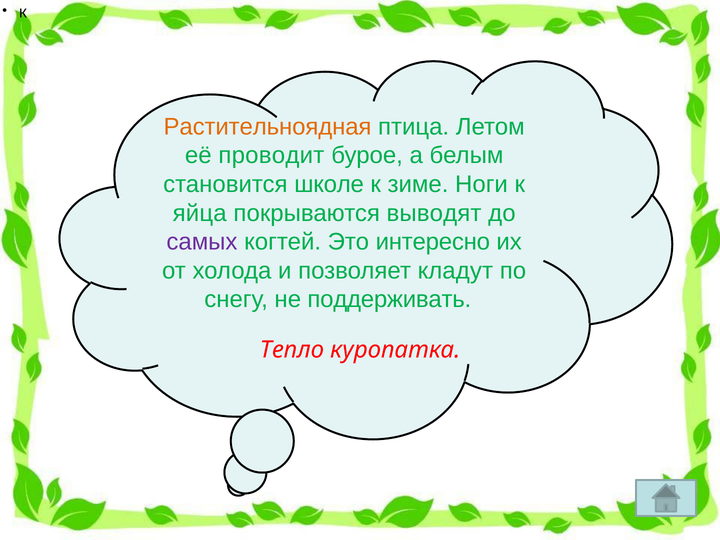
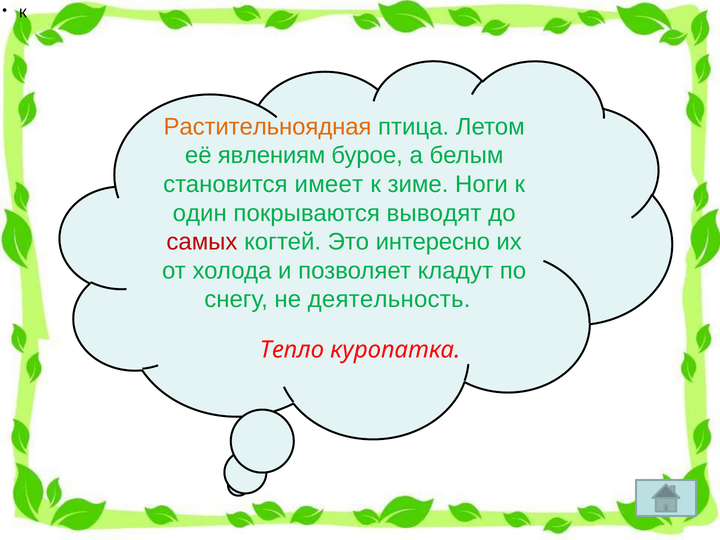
проводит: проводит -> явлениям (272, 156)
школе: школе -> имеет (329, 184)
яйца: яйца -> один (200, 213)
самых colour: purple -> red (202, 242)
поддерживать: поддерживать -> деятельность (389, 300)
